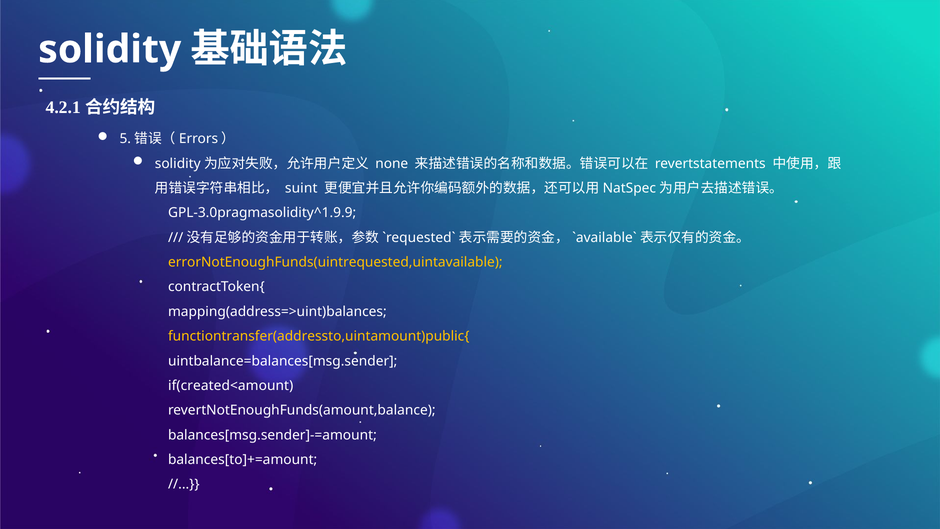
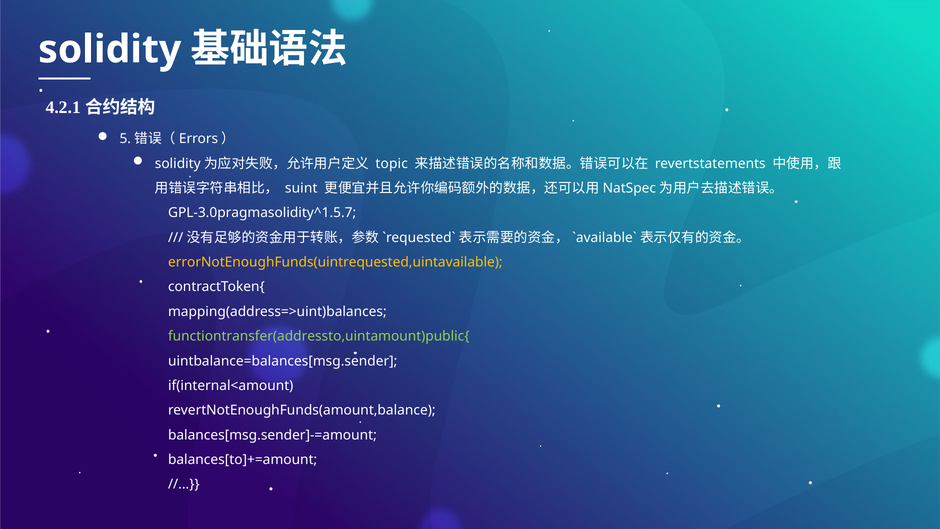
none: none -> topic (392, 163)
GPL-3.0pragmasolidity^1.9.9: GPL-3.0pragmasolidity^1.9.9 -> GPL-3.0pragmasolidity^1.5.7 (262, 213)
functiontransfer(addressto,uintamount)public{ colour: yellow -> light green (319, 336)
if(created<amount: if(created<amount -> if(internal<amount (231, 385)
